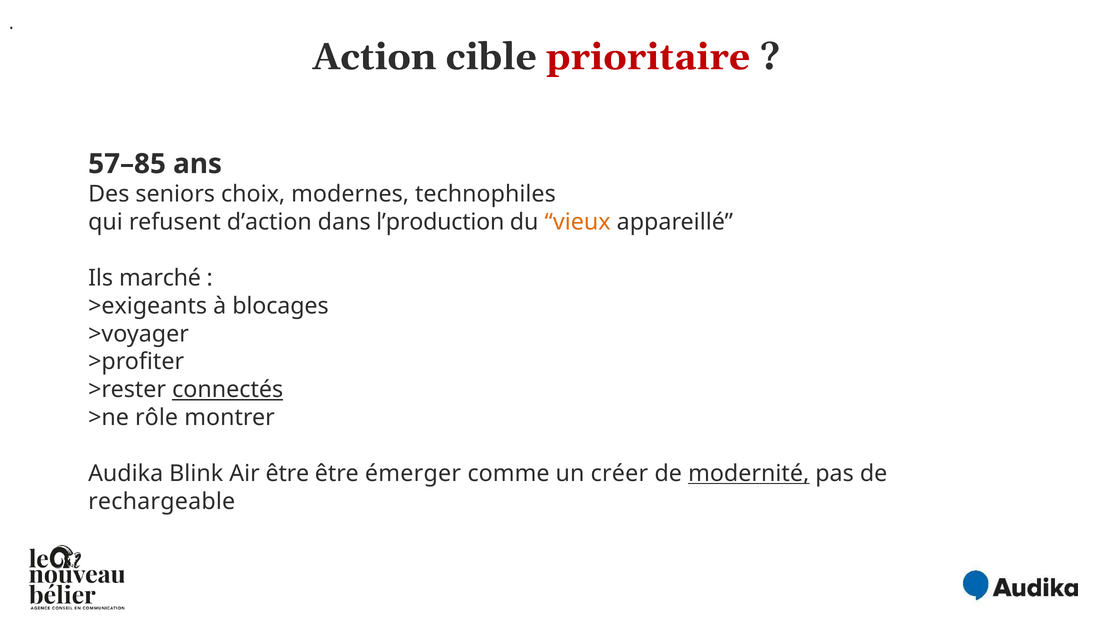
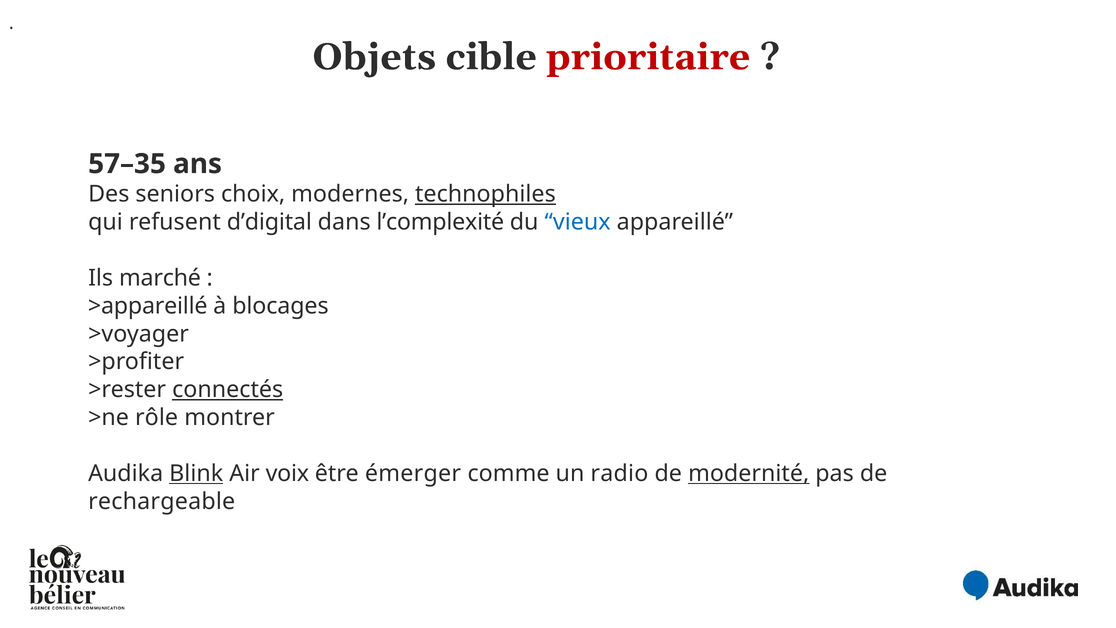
Action: Action -> Objets (374, 57)
57–85: 57–85 -> 57–35 (127, 164)
technophiles underline: none -> present (485, 194)
d’action: d’action -> d’digital (269, 222)
l’production: l’production -> l’complexité (440, 222)
vieux colour: orange -> blue (578, 222)
>exigeants: >exigeants -> >appareillé (148, 306)
Blink underline: none -> present (196, 473)
Air être: être -> voix (287, 473)
créer: créer -> radio (619, 473)
